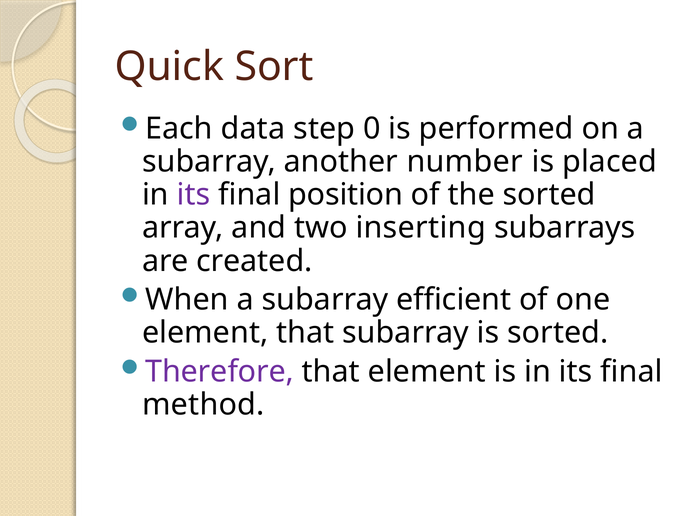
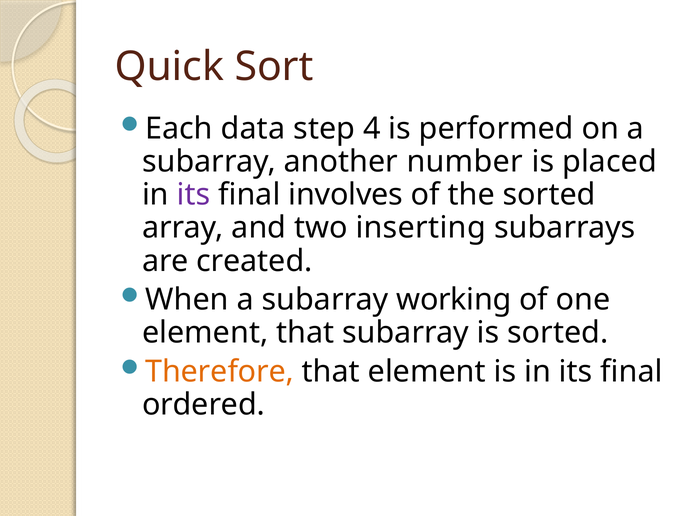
0: 0 -> 4 (372, 129)
position: position -> involves (346, 195)
efficient: efficient -> working (454, 299)
Therefore colour: purple -> orange (220, 371)
method: method -> ordered (203, 404)
